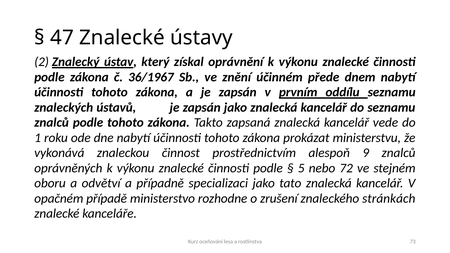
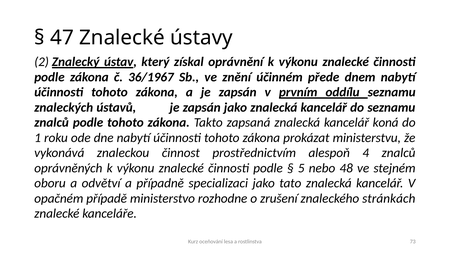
vede: vede -> koná (386, 123)
9: 9 -> 4 (366, 153)
72: 72 -> 48 (346, 168)
